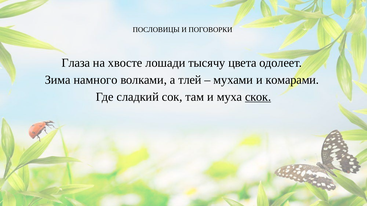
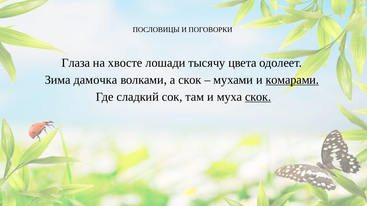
намного: намного -> дамочка (95, 80)
а тлей: тлей -> скок (190, 80)
комарами underline: none -> present (292, 80)
